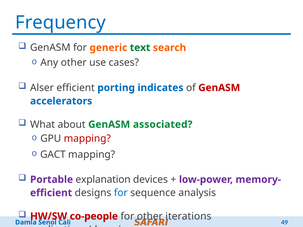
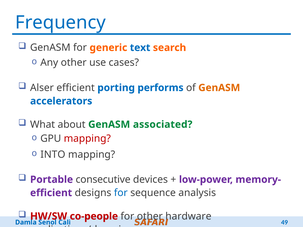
text colour: green -> blue (140, 48)
indicates: indicates -> performs (161, 88)
GenASM colour: red -> orange (219, 88)
GACT: GACT -> INTO (53, 155)
explanation: explanation -> consecutive (103, 180)
iterations: iterations -> hardware (188, 216)
